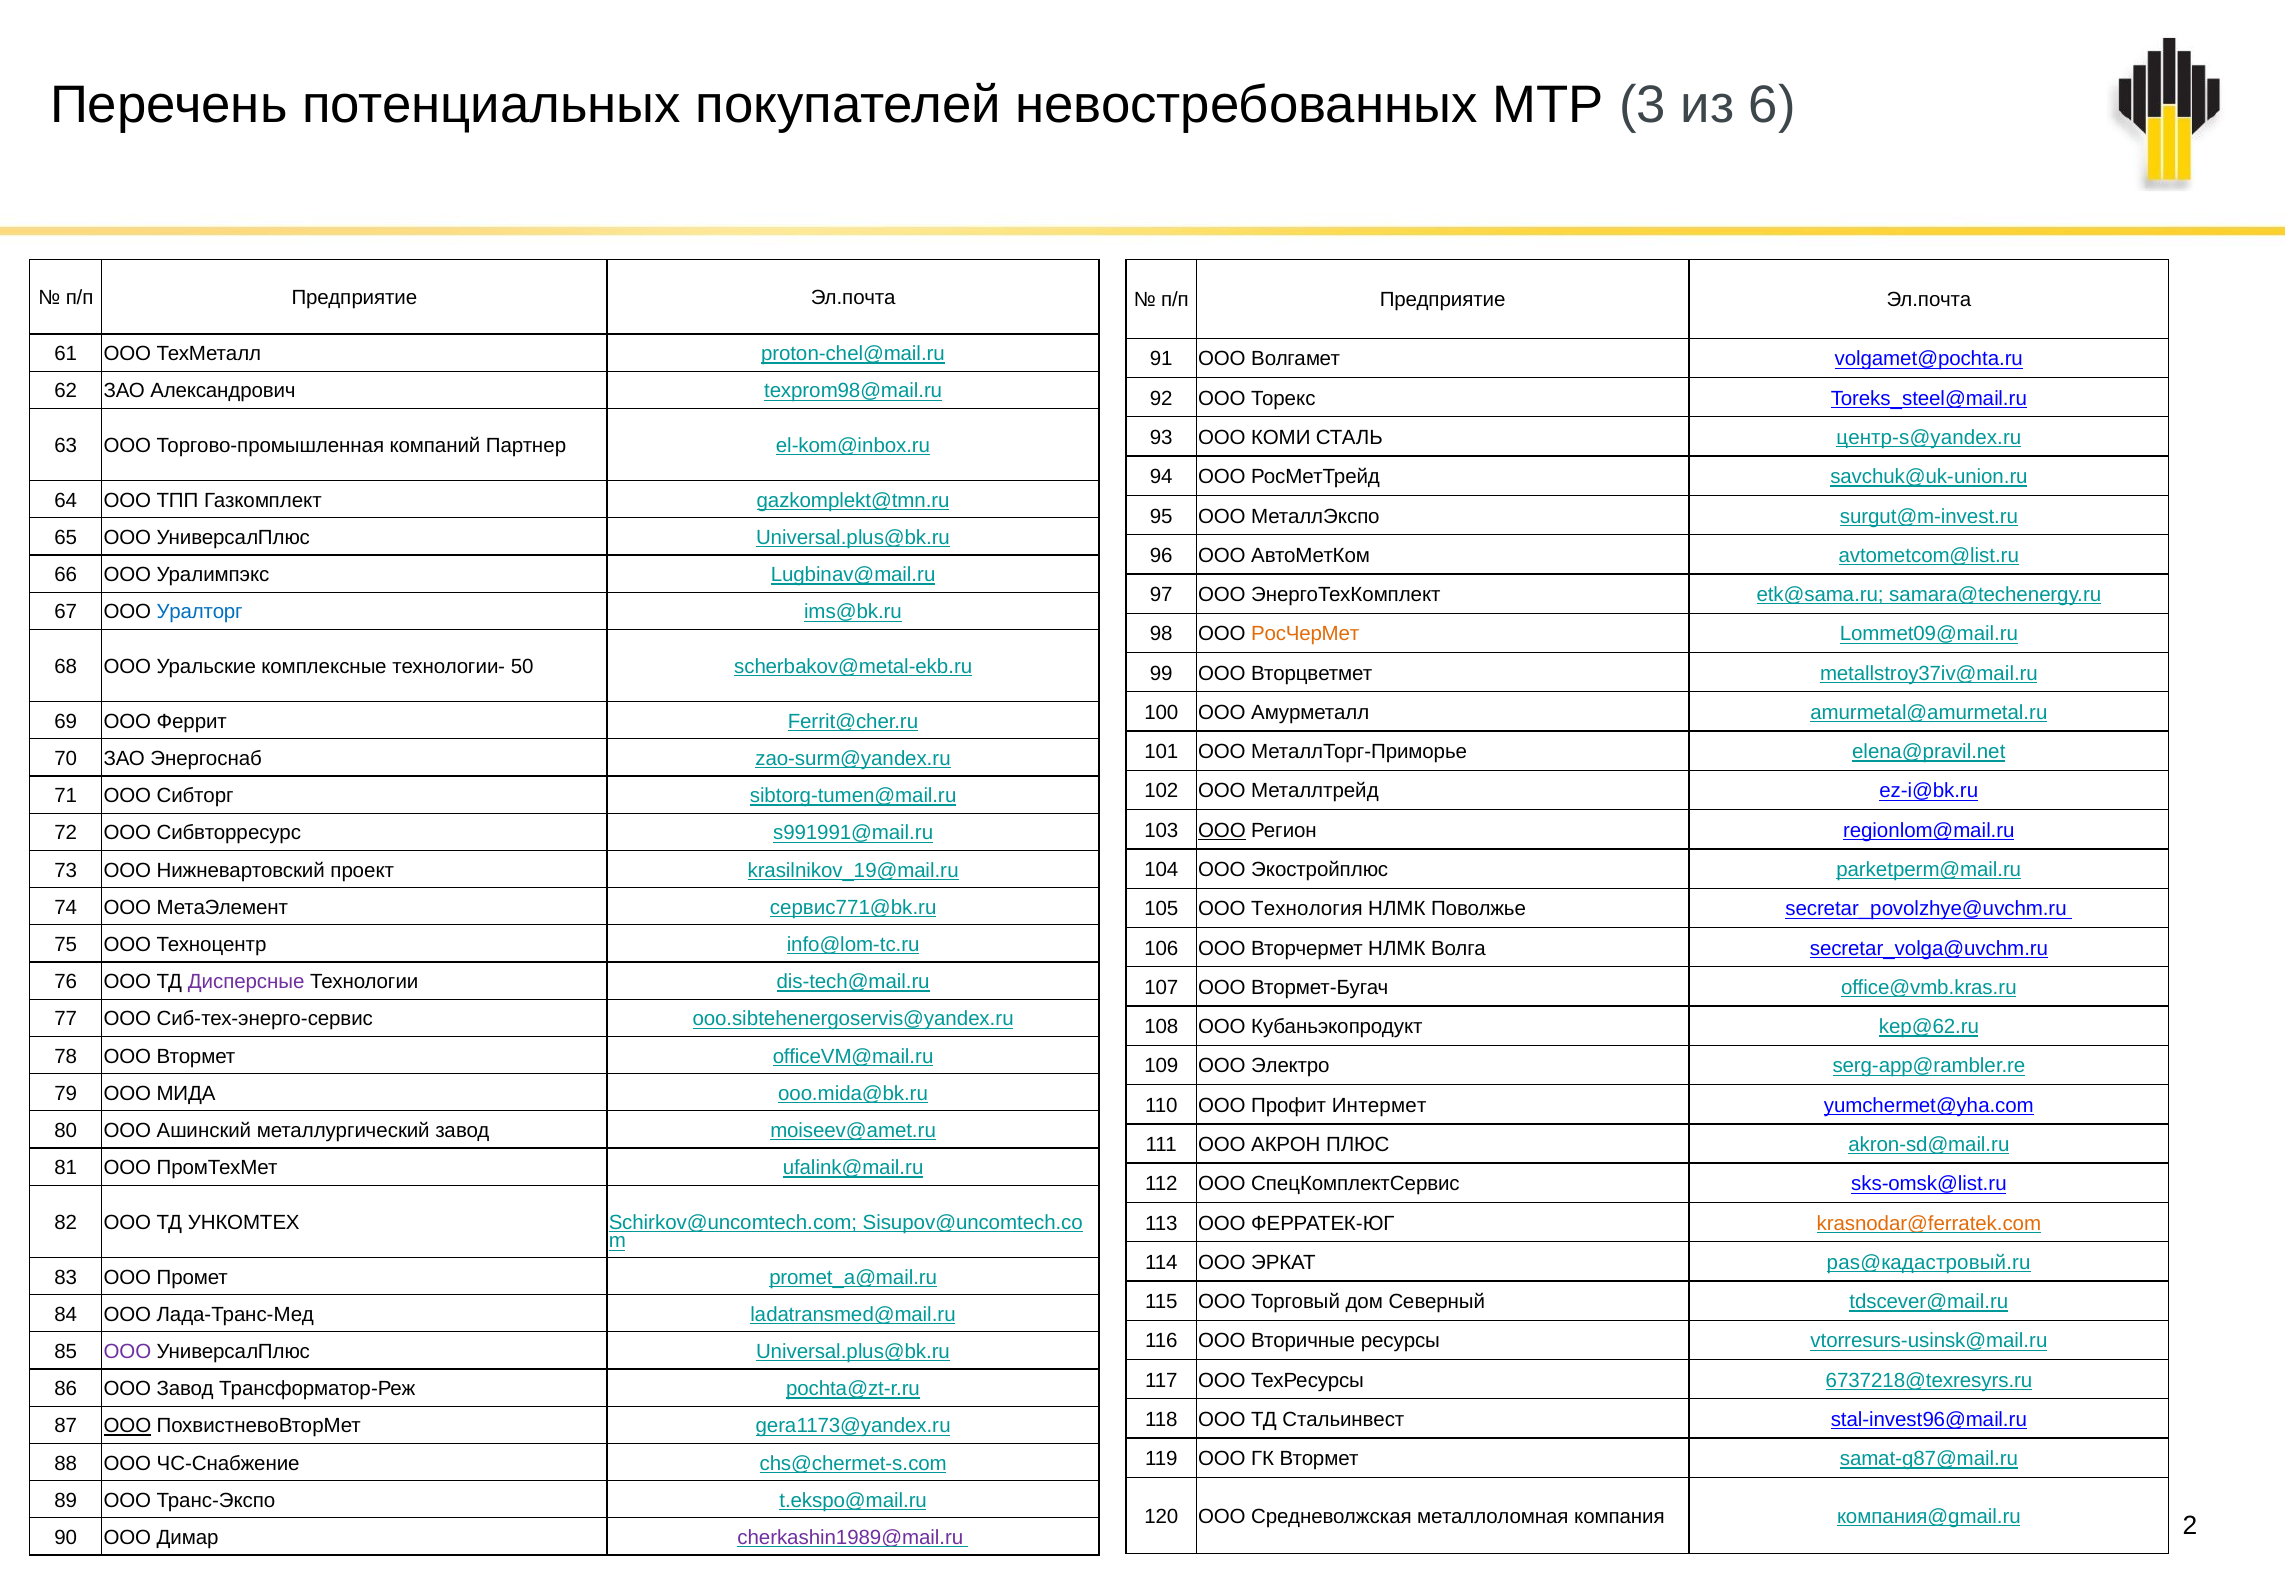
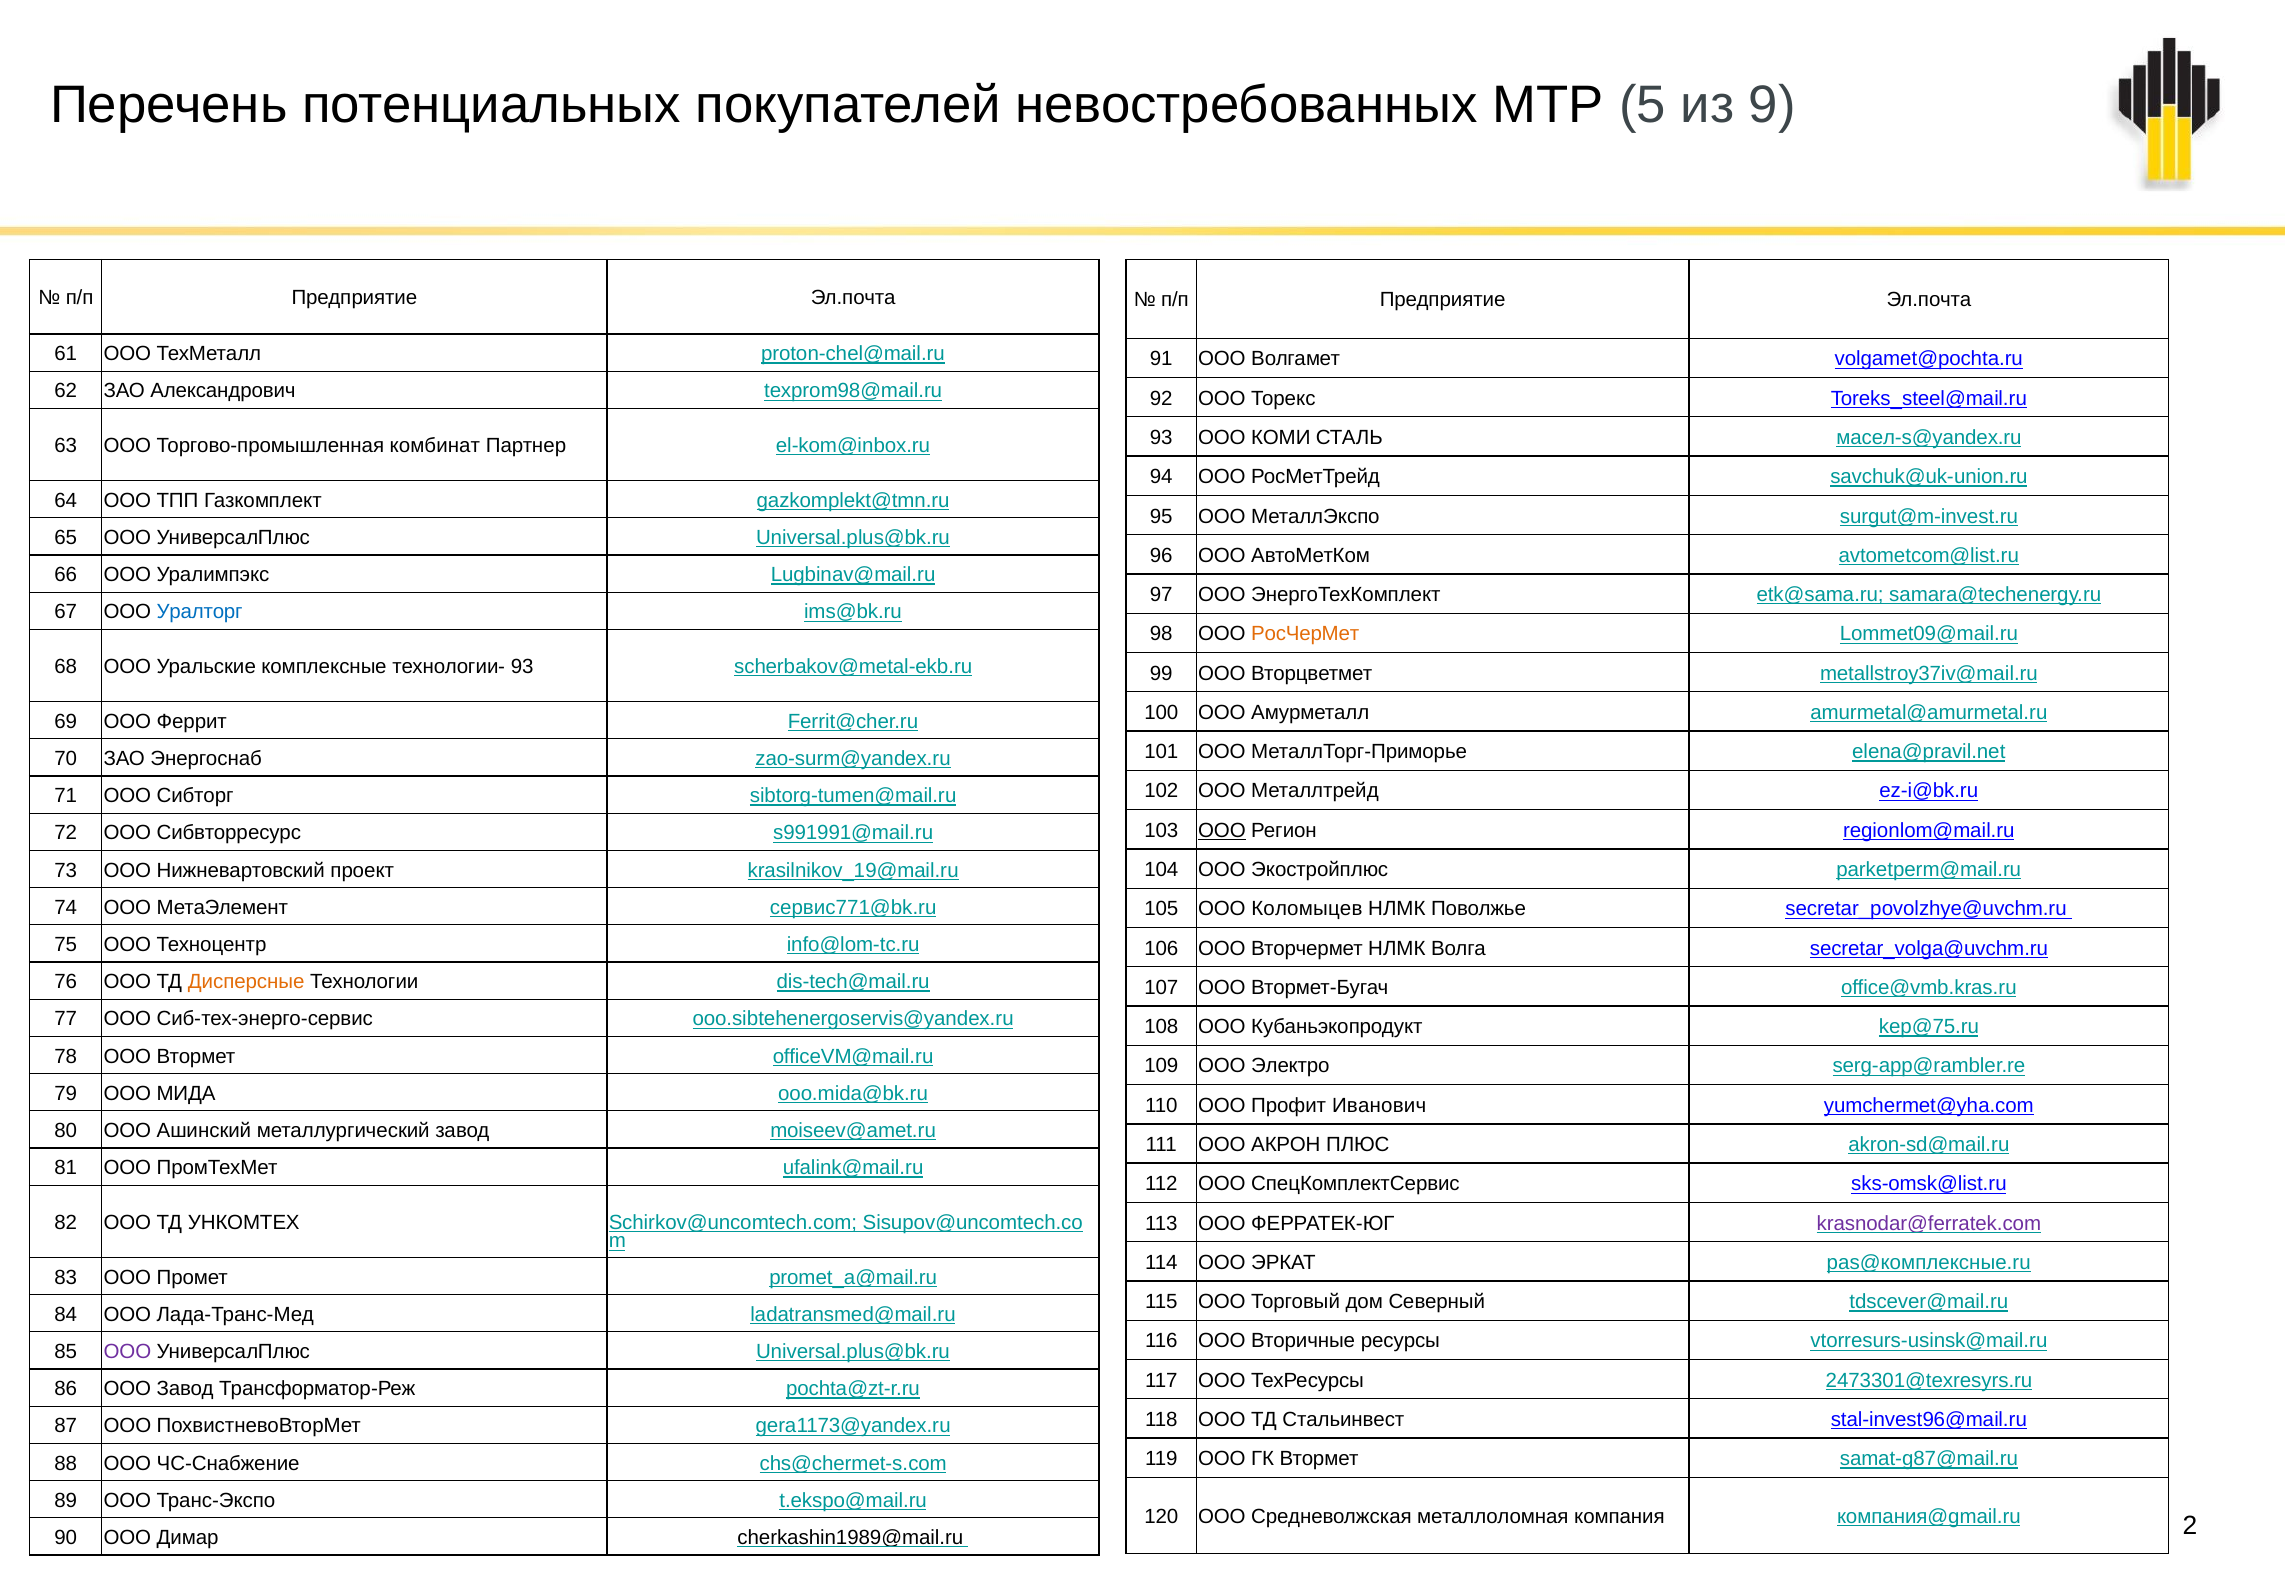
3: 3 -> 5 (1643, 105)
6: 6 -> 9 (1772, 105)
центр-s@yandex.ru: центр-s@yandex.ru -> масел-s@yandex.ru (1929, 438)
компаний: компаний -> комбинат (435, 446)
технологии- 50: 50 -> 93 (522, 667)
Технология: Технология -> Коломыцев (1307, 909)
Дисперсные colour: purple -> orange (246, 982)
kep@62.ru: kep@62.ru -> kep@75.ru (1929, 1027)
Интермет: Интермет -> Иванович (1379, 1105)
krasnodar@ferratek.com colour: orange -> purple (1929, 1223)
pas@кадастровый.ru: pas@кадастровый.ru -> pas@комплексные.ru (1929, 1262)
6737218@texresyrs.ru: 6737218@texresyrs.ru -> 2473301@texresyrs.ru (1929, 1380)
ООО underline: present -> none (127, 1426)
cherkashin1989@mail.ru colour: purple -> black (850, 1538)
